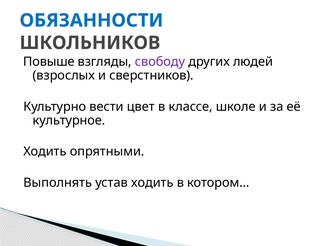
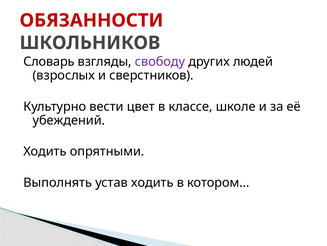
ОБЯЗАННОСТИ colour: blue -> red (91, 20)
Повыше: Повыше -> Словарь (49, 61)
культурное: культурное -> убеждений (69, 120)
